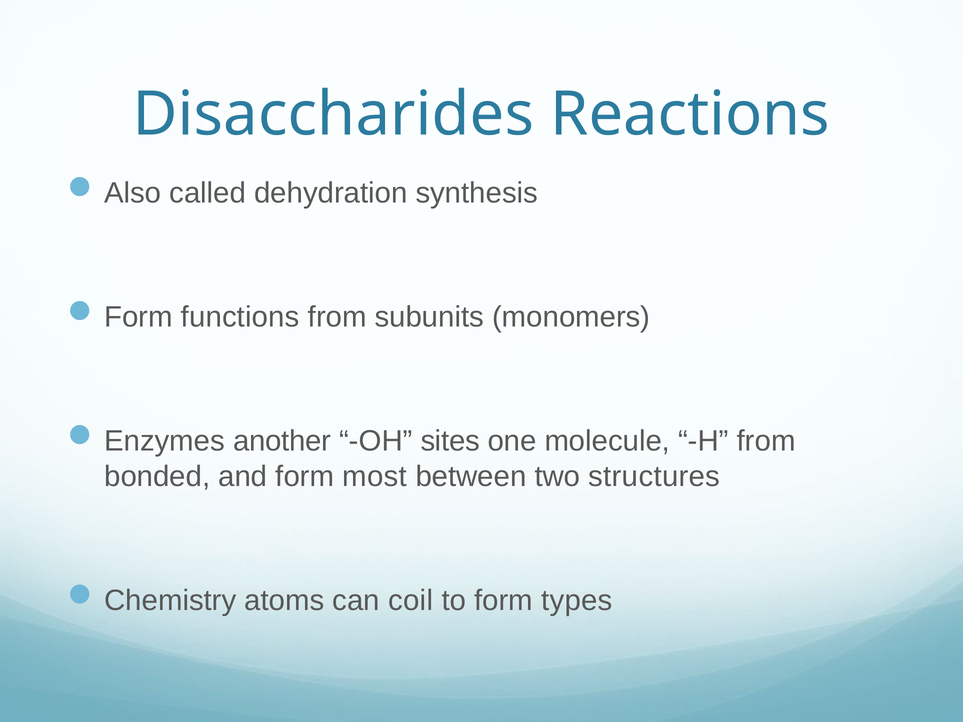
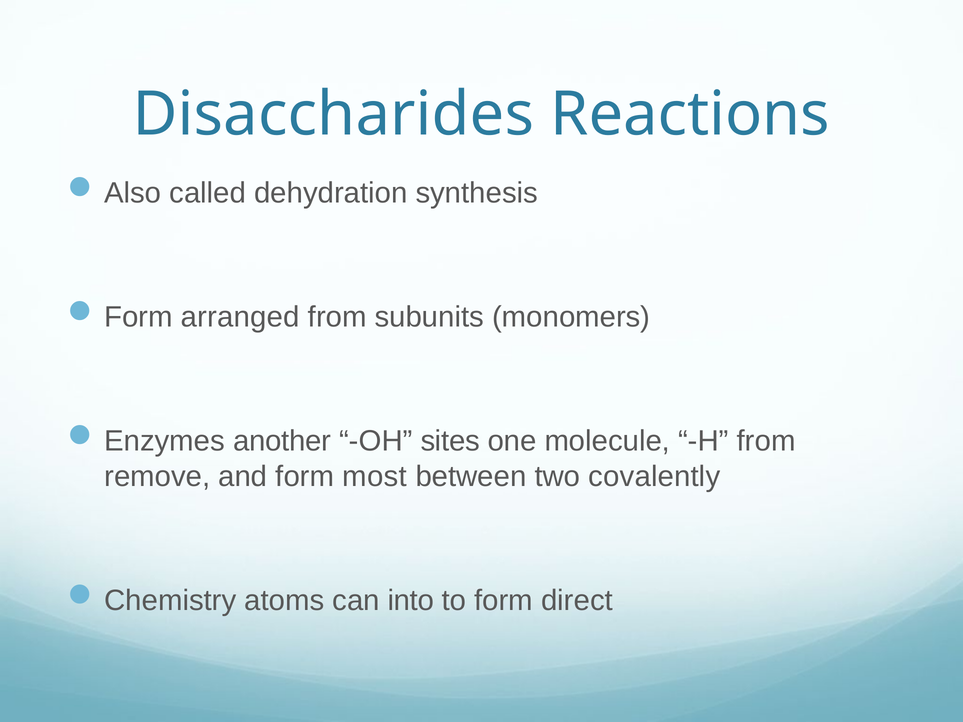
functions: functions -> arranged (240, 317)
bonded: bonded -> remove (157, 477)
structures: structures -> covalently (654, 477)
coil: coil -> into (411, 601)
types: types -> direct (577, 601)
